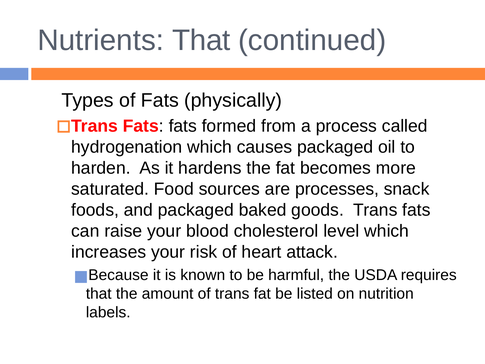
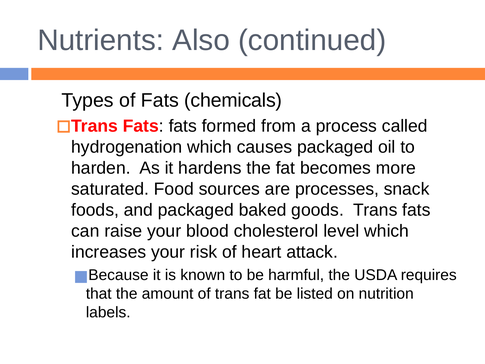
Nutrients That: That -> Also (201, 40)
physically: physically -> chemicals (233, 100)
